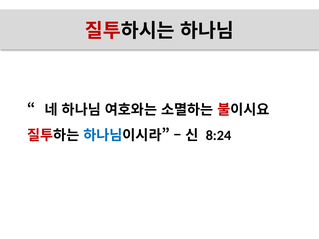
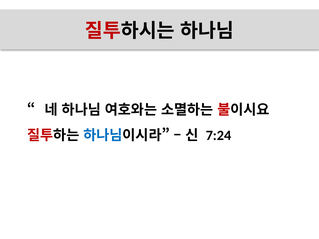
8:24: 8:24 -> 7:24 (219, 136)
